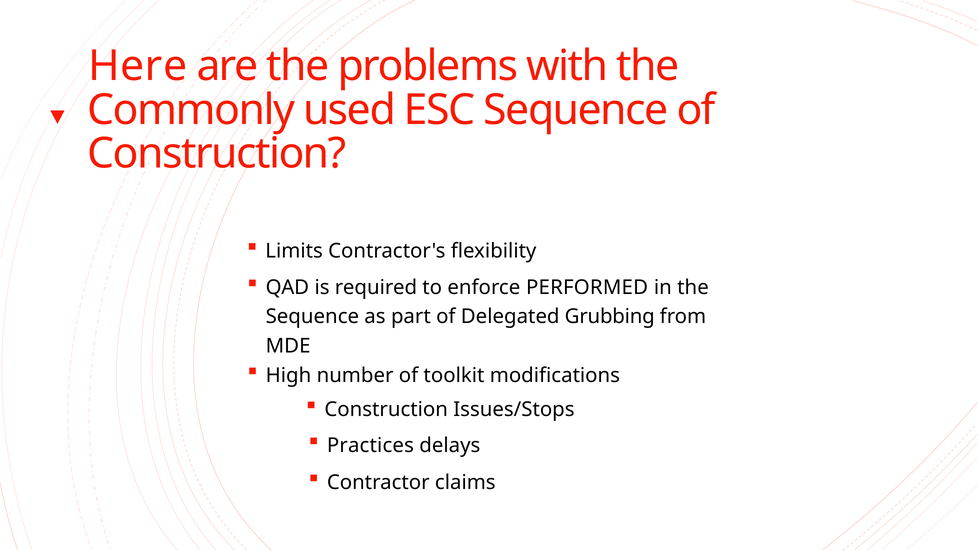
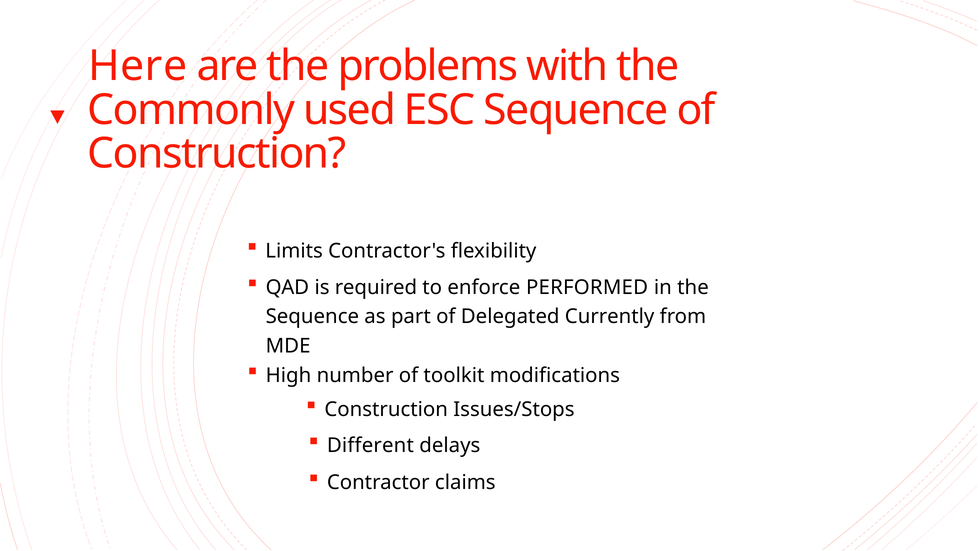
Grubbing: Grubbing -> Currently (610, 317)
Practices: Practices -> Different (370, 445)
